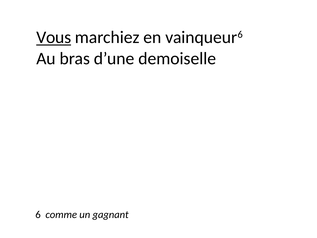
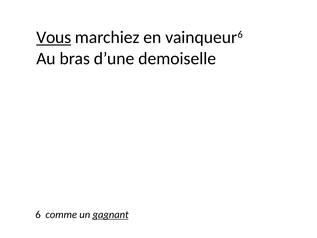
gagnant underline: none -> present (111, 215)
